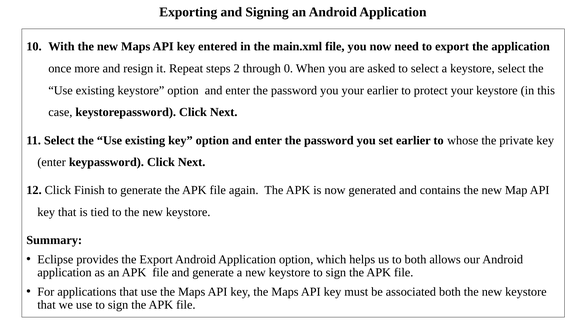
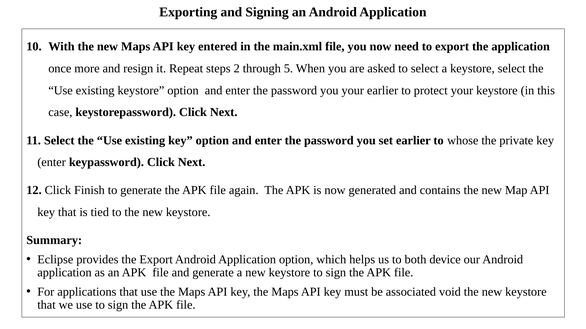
0: 0 -> 5 (288, 69)
allows: allows -> device (445, 260)
associated both: both -> void (450, 292)
